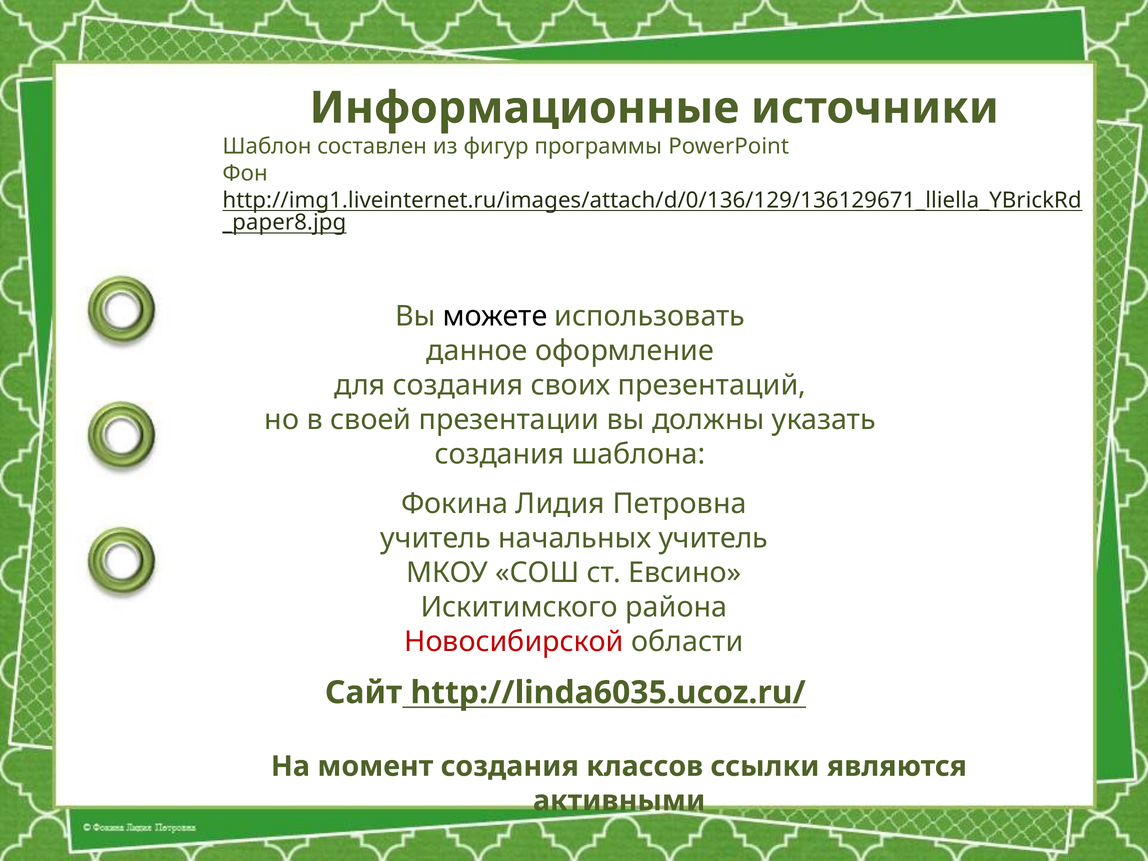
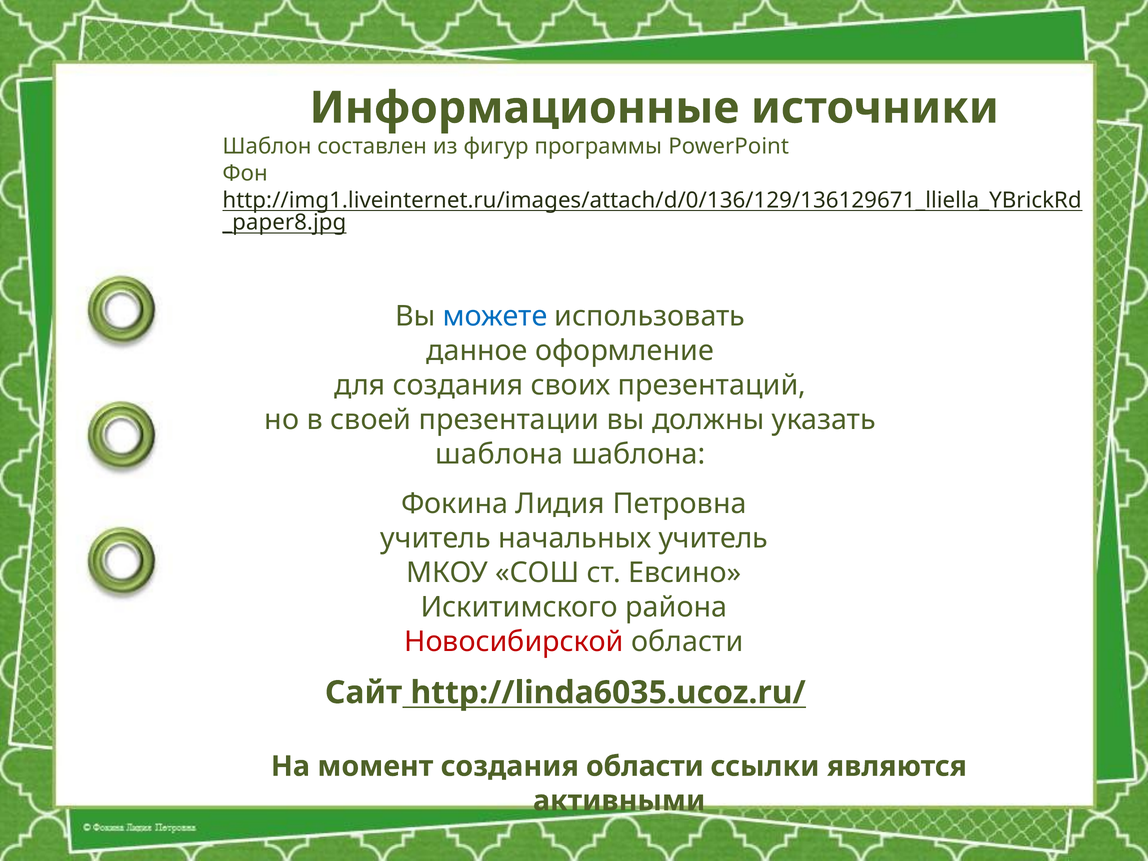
можете colour: black -> blue (495, 316)
создания: создания -> шаблона (499, 454)
создания классов: классов -> области (645, 766)
